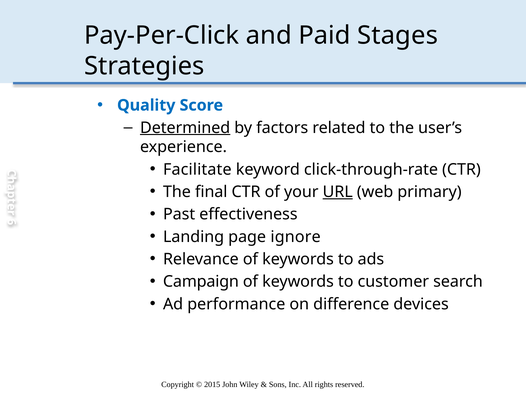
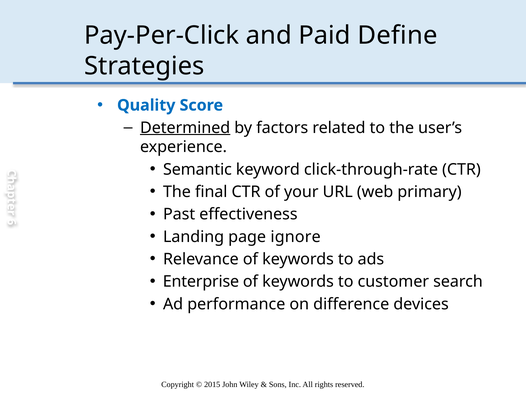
Stages: Stages -> Define (398, 36)
Facilitate: Facilitate -> Semantic (197, 170)
URL underline: present -> none (338, 192)
Campaign: Campaign -> Enterprise (201, 282)
